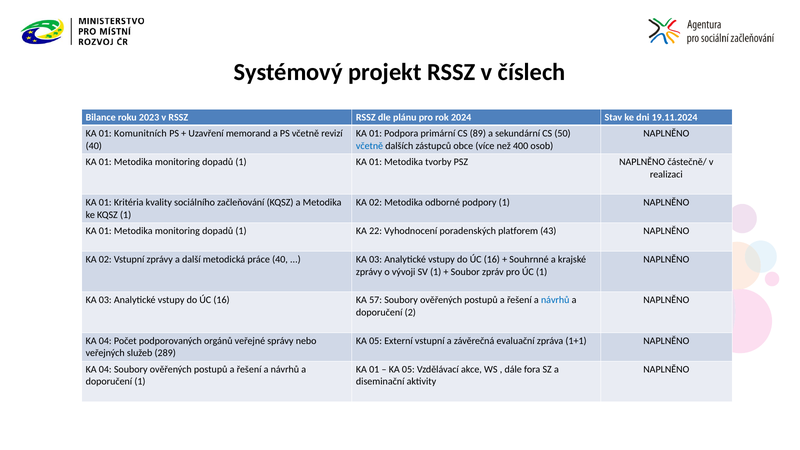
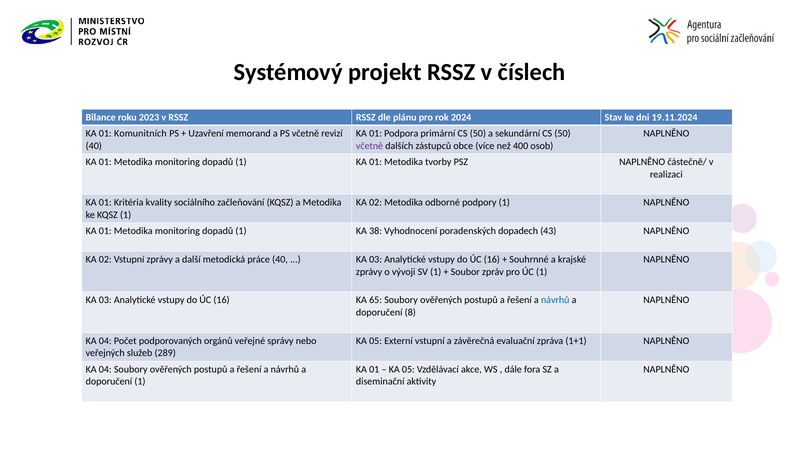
primární CS 89: 89 -> 50 (478, 134)
včetně colour: blue -> purple (370, 146)
22: 22 -> 38 (376, 231)
platforem: platforem -> dopadech (518, 231)
57: 57 -> 65 (376, 300)
2: 2 -> 8 (410, 312)
